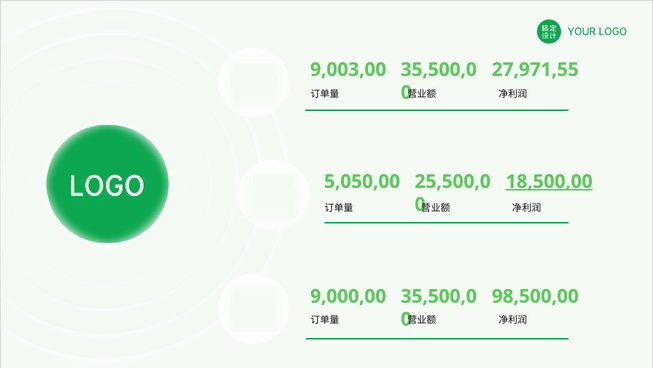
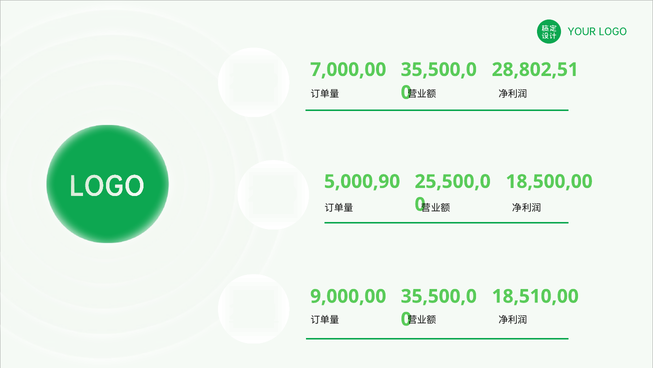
9,003,00: 9,003,00 -> 7,000,00 (348, 70)
27,971,55: 27,971,55 -> 28,802,51 (535, 70)
5,050,00: 5,050,00 -> 5,000,90 (362, 181)
18,500,00 underline: present -> none (549, 181)
98,500,00: 98,500,00 -> 18,510,00 (535, 296)
